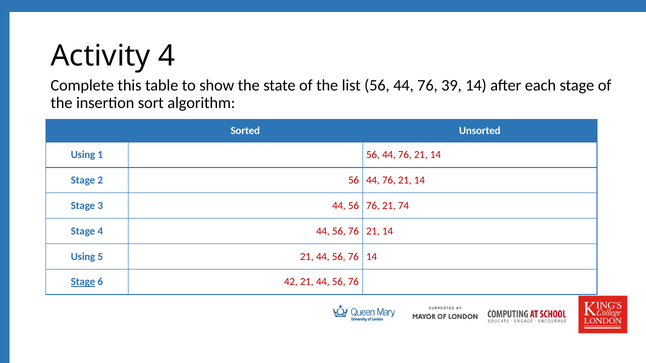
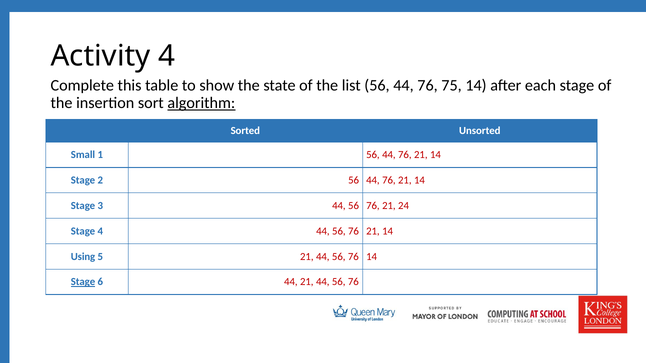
39: 39 -> 75 (452, 85)
algorithm underline: none -> present (201, 103)
Using: Using -> Small (83, 155)
74: 74 -> 24 (404, 206)
6 42: 42 -> 44 (291, 282)
